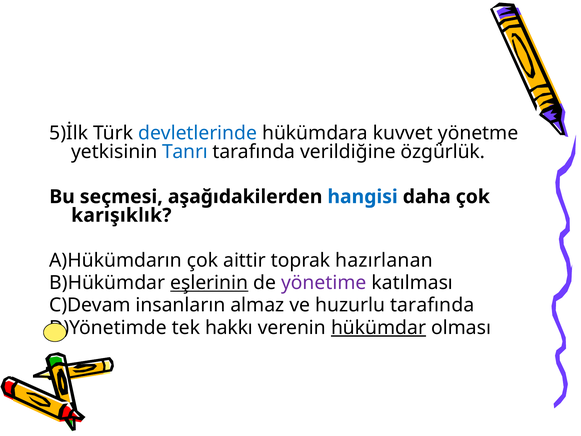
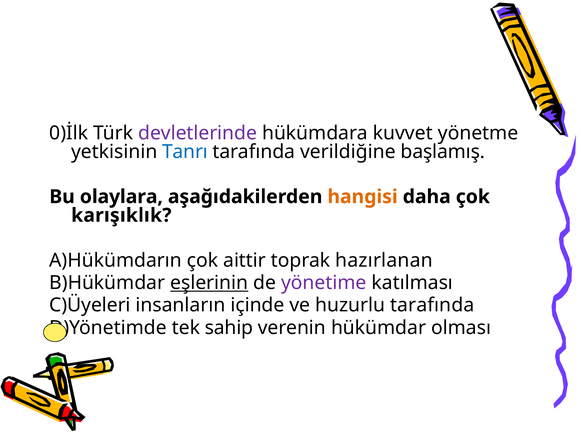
5)İlk: 5)İlk -> 0)İlk (69, 133)
devletlerinde colour: blue -> purple (198, 133)
özgürlük: özgürlük -> başlamış (443, 152)
seçmesi: seçmesi -> olaylara (121, 197)
hangisi colour: blue -> orange (363, 197)
C)Devam: C)Devam -> C)Üyeleri (90, 305)
almaz: almaz -> içinde (257, 305)
hakkı: hakkı -> sahip (229, 328)
hükümdar underline: present -> none (379, 328)
